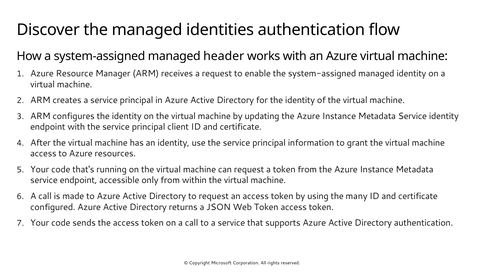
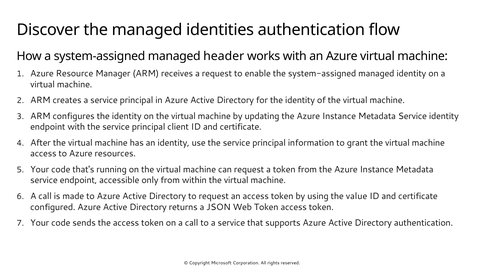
many: many -> value (357, 196)
